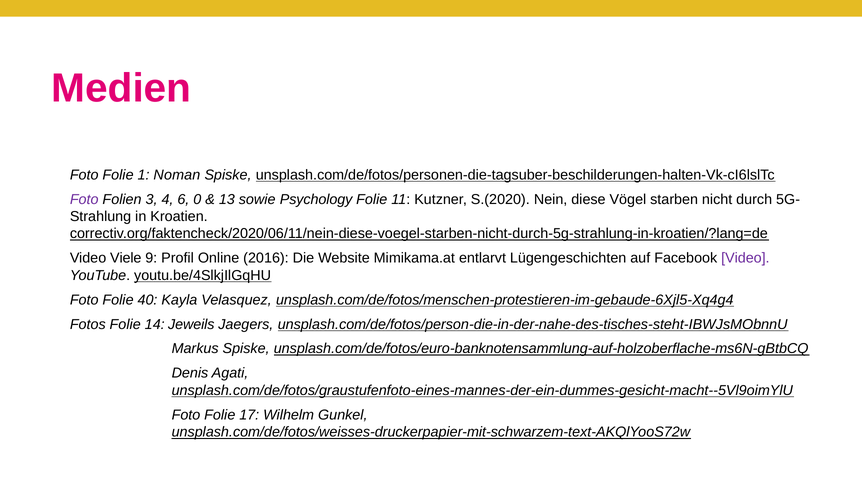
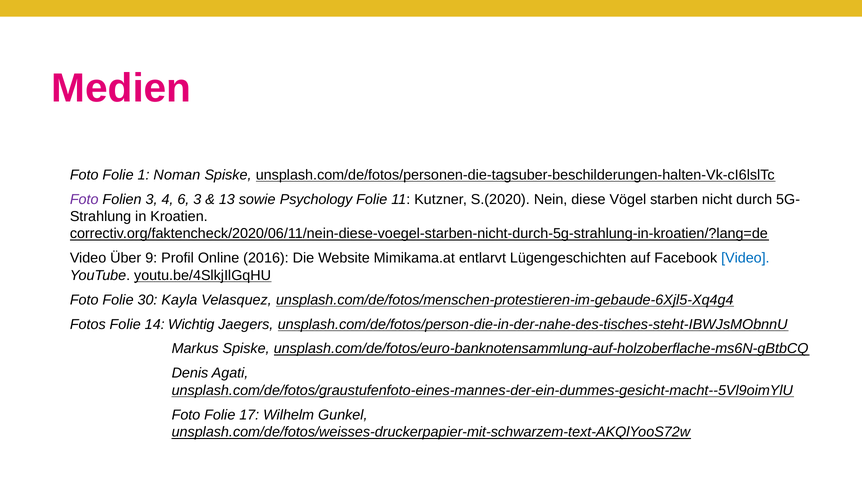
6 0: 0 -> 3 (197, 199)
Viele: Viele -> Über (126, 258)
Video colour: purple -> blue (745, 258)
40: 40 -> 30 (147, 300)
Jeweils: Jeweils -> Wichtig (191, 324)
